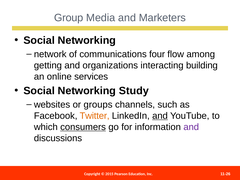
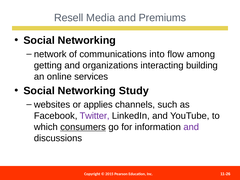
Group: Group -> Resell (69, 18)
Marketers: Marketers -> Premiums (162, 18)
four: four -> into (157, 54)
groups: groups -> applies (98, 105)
Twitter colour: orange -> purple (95, 116)
and underline: present -> none (160, 116)
